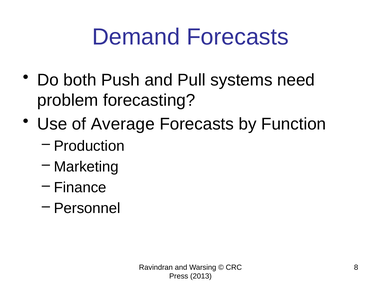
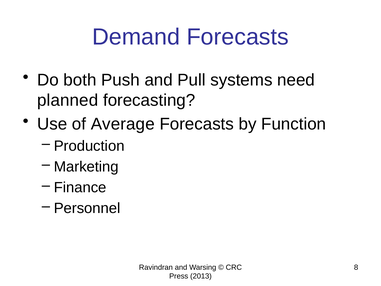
problem: problem -> planned (68, 100)
